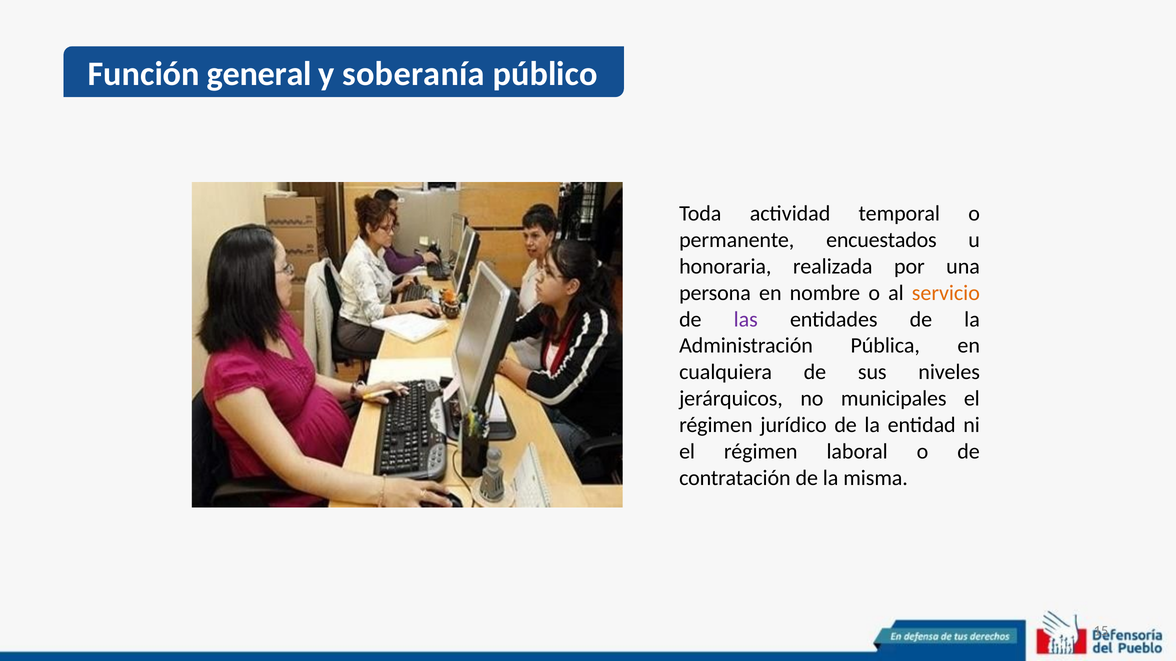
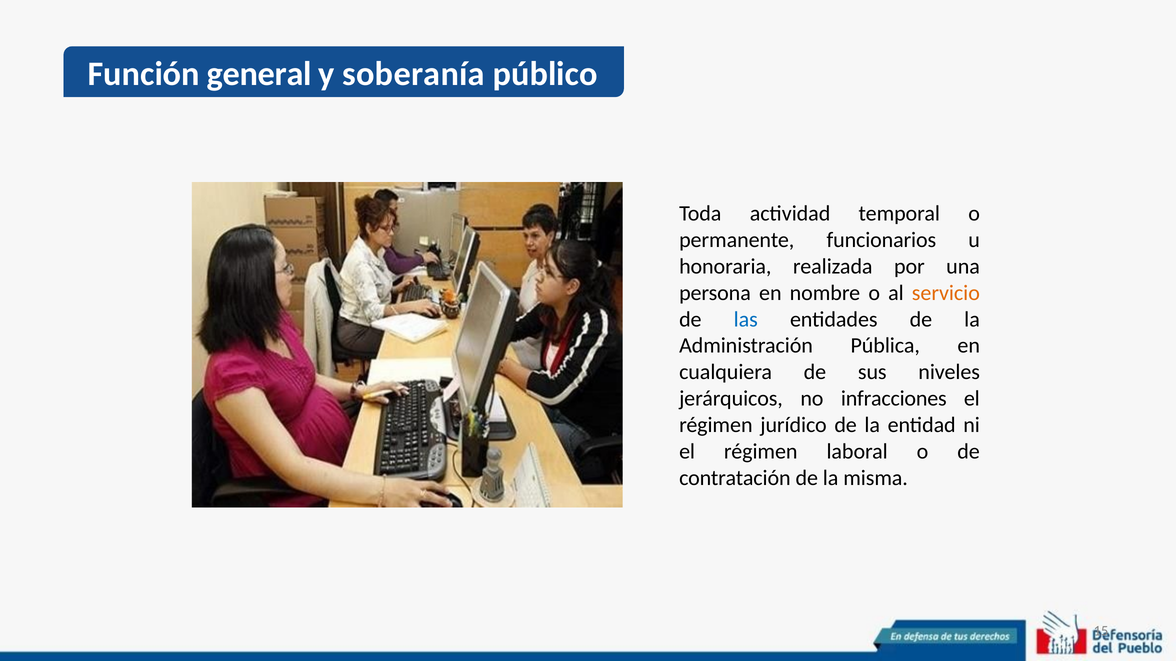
encuestados: encuestados -> funcionarios (881, 240)
las colour: purple -> blue (746, 319)
municipales: municipales -> infracciones (894, 399)
